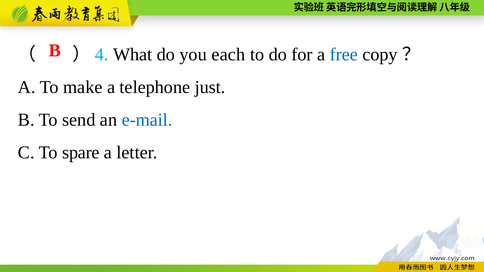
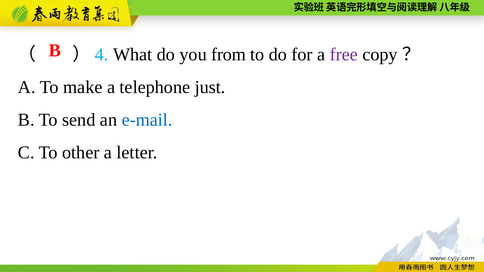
each: each -> from (229, 54)
free colour: blue -> purple (344, 54)
spare: spare -> other (81, 153)
